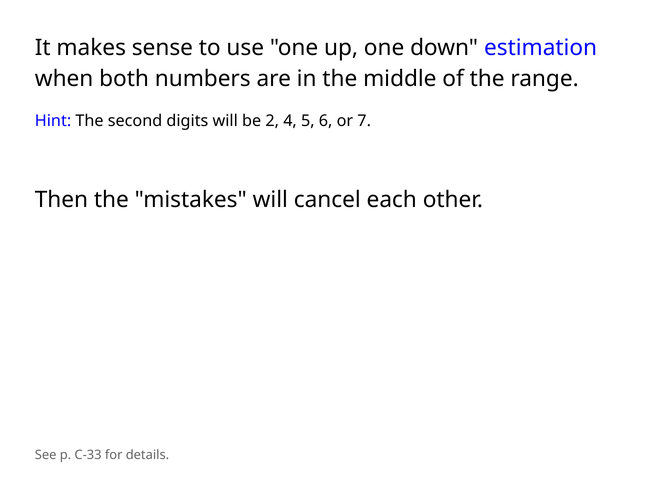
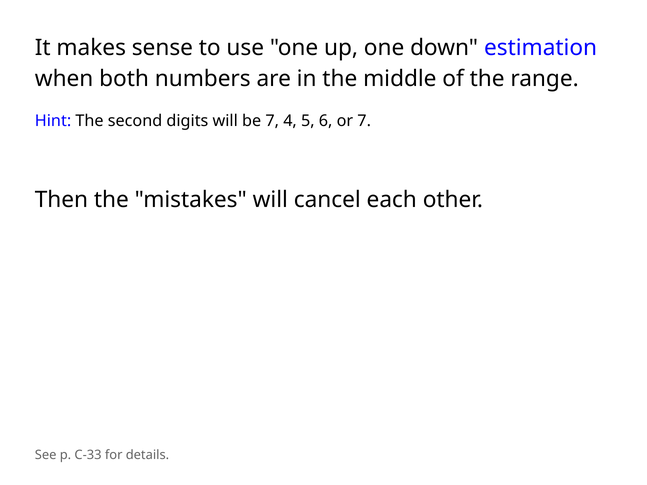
be 2: 2 -> 7 (272, 121)
